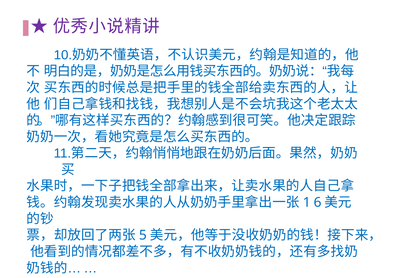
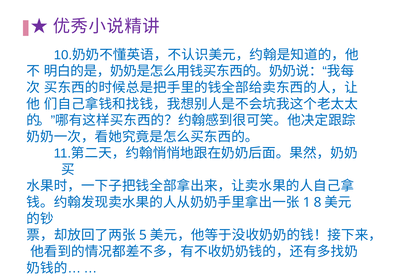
6: 6 -> 8 (318, 203)
